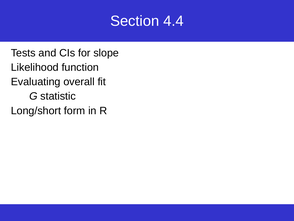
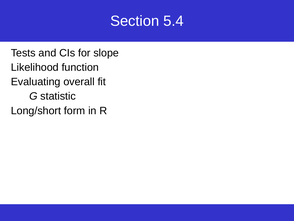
4.4: 4.4 -> 5.4 (173, 21)
